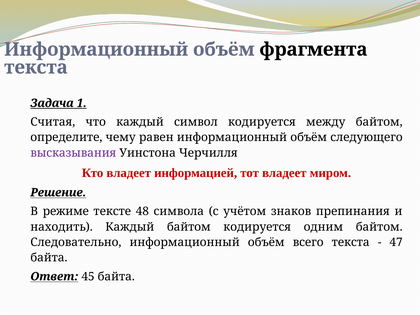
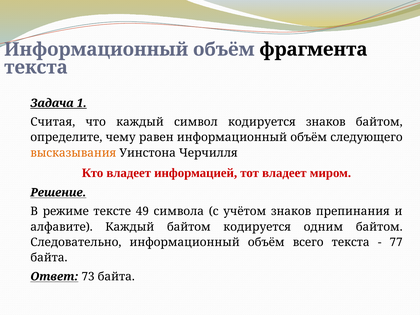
кодируется между: между -> знаков (326, 122)
высказывания colour: purple -> orange (73, 153)
48: 48 -> 49 (142, 211)
находить: находить -> алфавите (62, 227)
47: 47 -> 77 (396, 242)
45: 45 -> 73 (88, 277)
